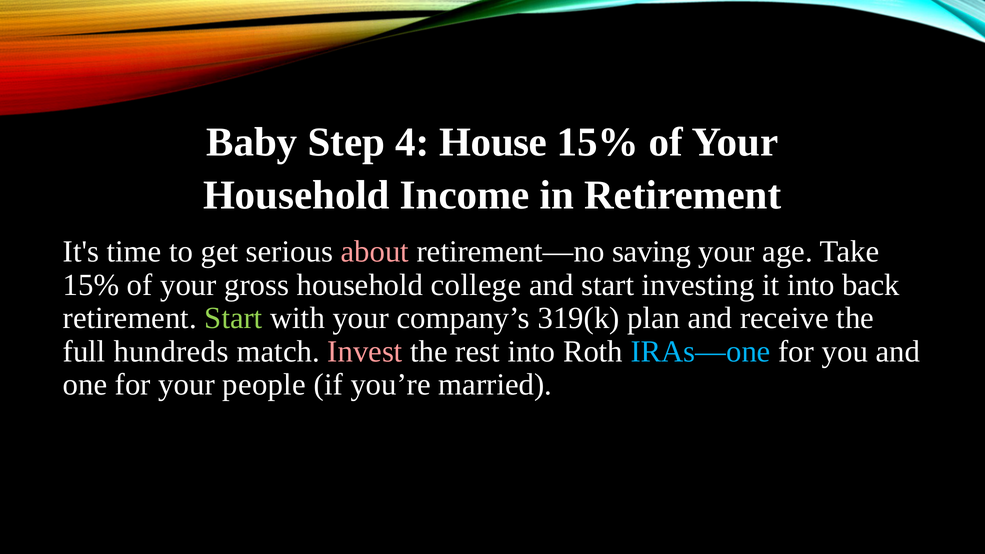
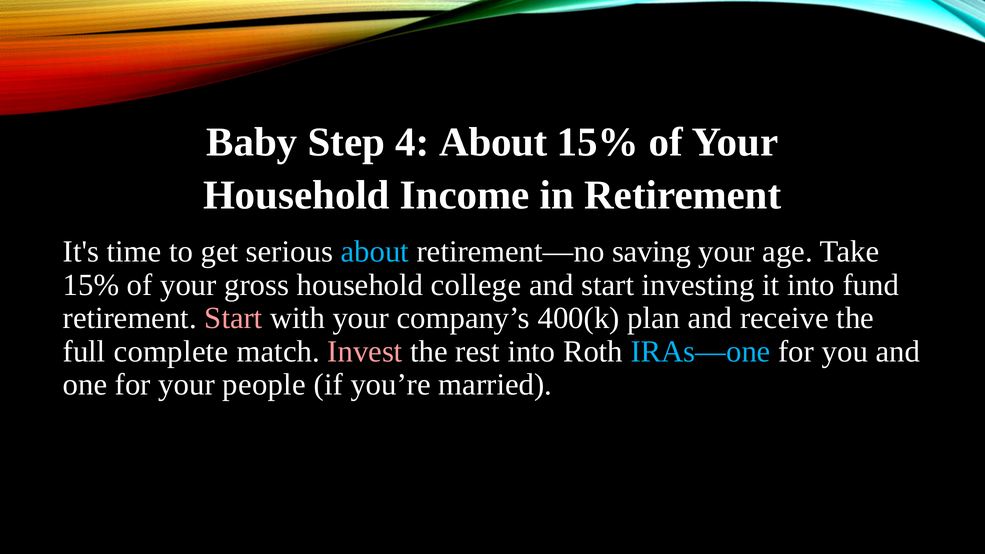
4 House: House -> About (493, 142)
about colour: pink -> light blue (375, 252)
back: back -> fund (871, 285)
Start colour: light green -> pink (233, 318)
319(k: 319(k -> 400(k (579, 318)
hundreds: hundreds -> complete (171, 351)
